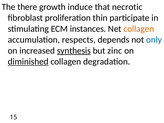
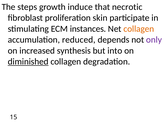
there: there -> steps (27, 7)
thin: thin -> skin (100, 18)
respects: respects -> reduced (79, 40)
only colour: blue -> purple (154, 40)
synthesis underline: present -> none (74, 51)
zinc: zinc -> into (115, 51)
